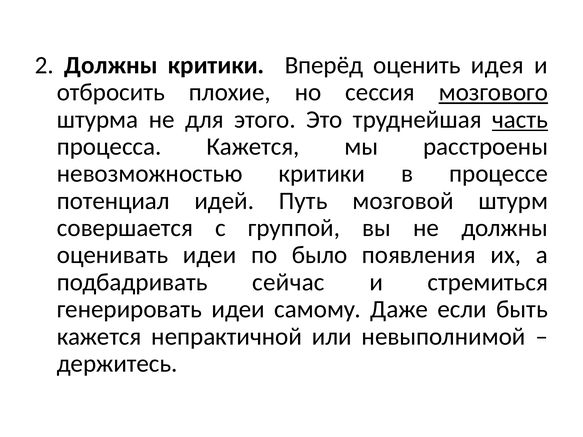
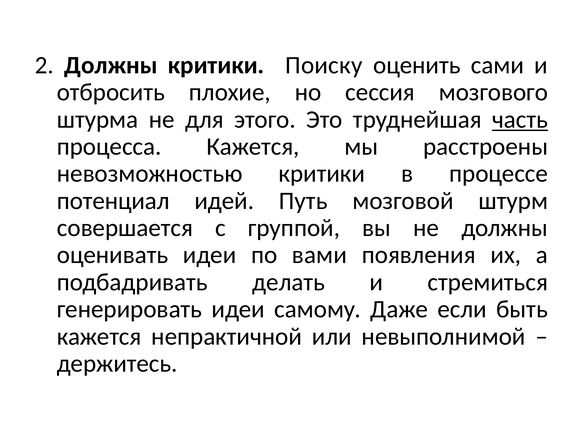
Вперёд: Вперёд -> Поиску (324, 65)
идея: идея -> сами (497, 65)
мозгового underline: present -> none (493, 92)
было: было -> вами (319, 255)
сейчас: сейчас -> делать (289, 282)
